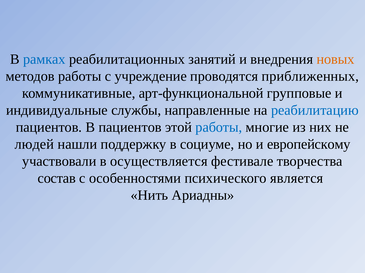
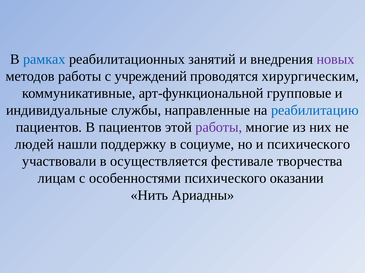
новых colour: orange -> purple (336, 59)
учреждение: учреждение -> учреждений (151, 76)
приближенных: приближенных -> хирургическим (310, 76)
работы colour: blue -> purple (219, 127)
и европейскому: европейскому -> психического (309, 145)
состав: состав -> лицам (57, 179)
является: является -> оказании (297, 179)
